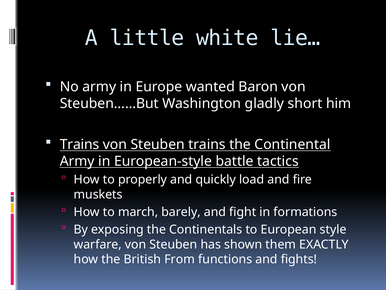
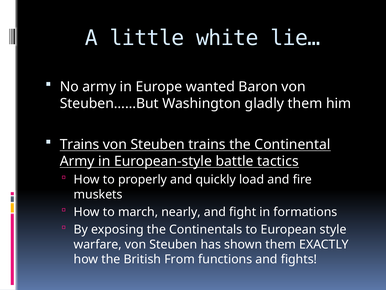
gladly short: short -> them (305, 103)
barely: barely -> nearly (181, 212)
